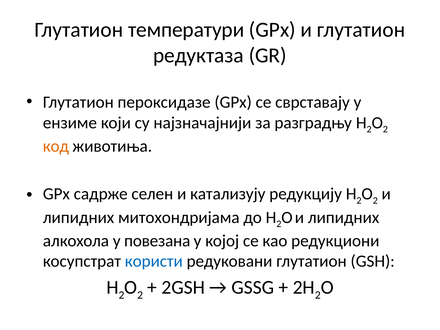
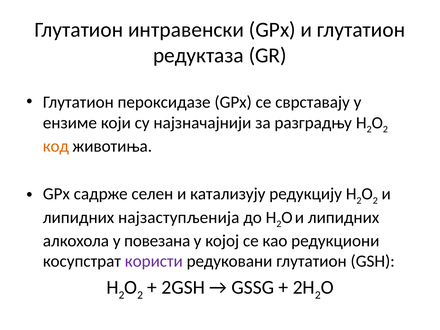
температури: температури -> интравенски (186, 30)
митохондријама: митохондријама -> најзаступљенија (179, 217)
користи colour: blue -> purple (154, 261)
